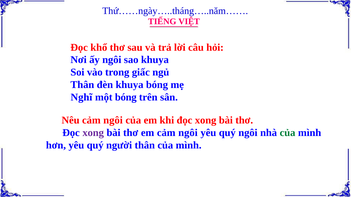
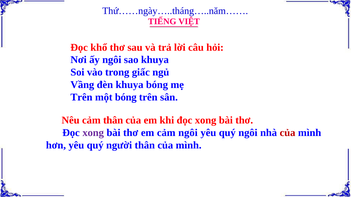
Thân: Thân -> Vầng (82, 85)
Nghĩ: Nghĩ -> Trên (81, 97)
Nêu cảm ngôi: ngôi -> thân (113, 120)
của colour: green -> red (288, 133)
